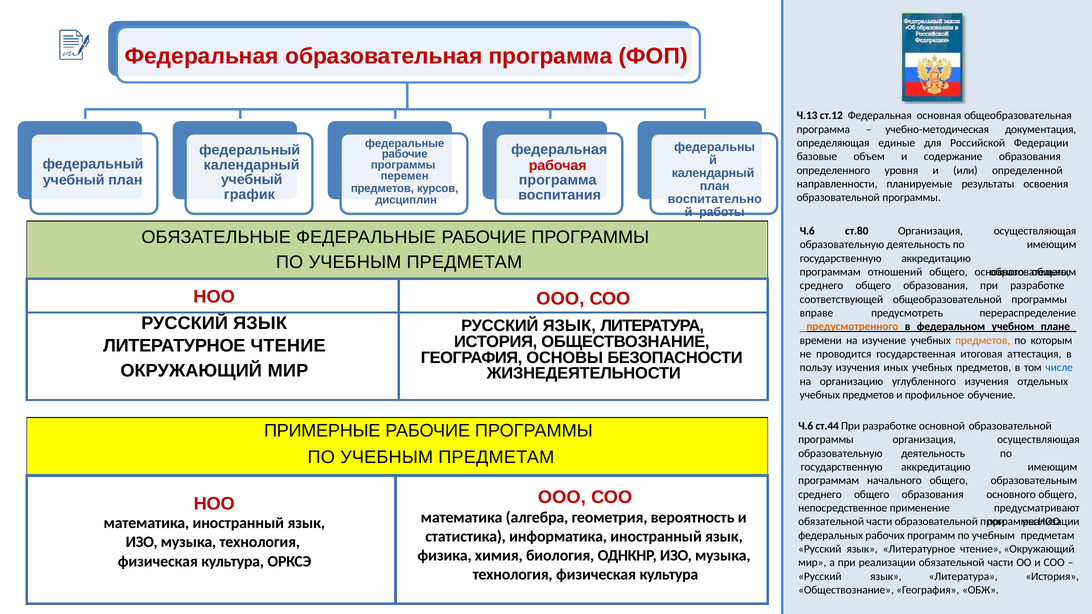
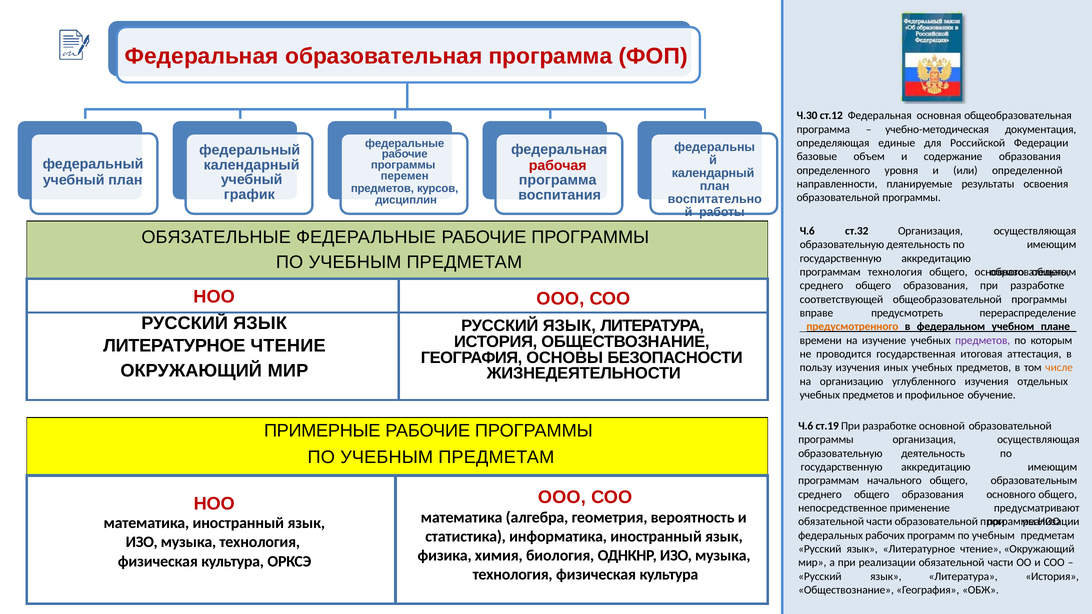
Ч.13: Ч.13 -> Ч.30 (807, 116)
ст.80: ст.80 -> ст.32 (857, 231)
программам отношений: отношений -> технология (895, 272)
предметов colour: orange -> purple (983, 340)
числе colour: blue -> orange (1059, 368)
ст.44: ст.44 -> ст.19 (827, 426)
